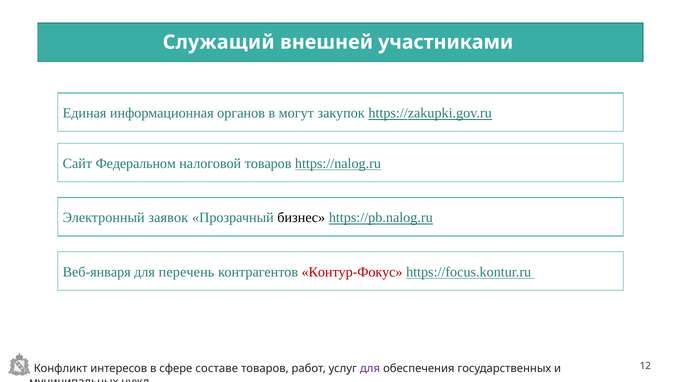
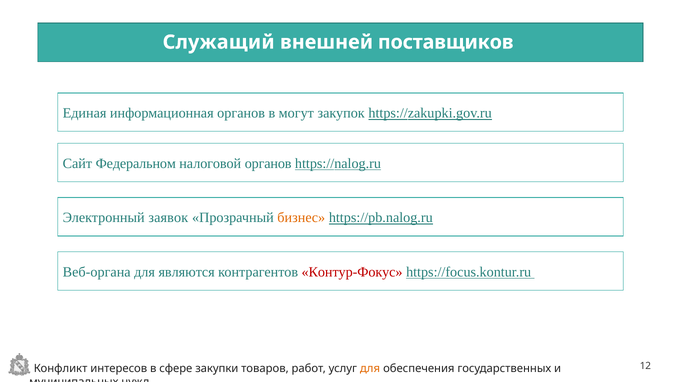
участниками: участниками -> поставщиков (446, 42)
налоговой товаров: товаров -> органов (268, 163)
бизнес colour: black -> orange (301, 218)
Веб-января: Веб-января -> Веб-органа (97, 272)
перечень: перечень -> являются (187, 272)
составе: составе -> закупки (217, 369)
для colour: purple -> orange (370, 369)
